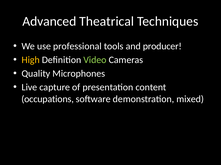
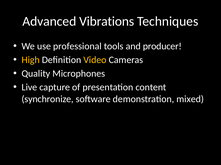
Theatrical: Theatrical -> Vibrations (107, 21)
Video colour: light green -> yellow (95, 60)
occupations: occupations -> synchronize (48, 99)
